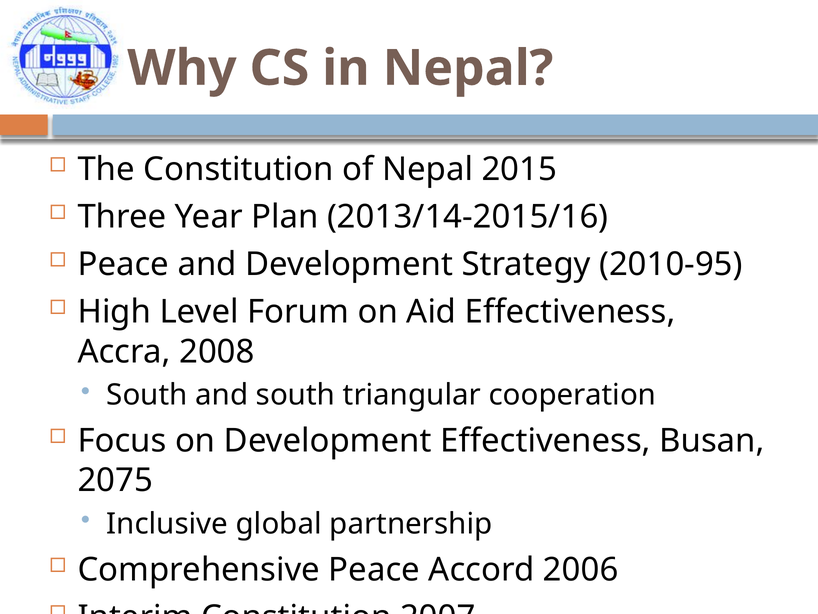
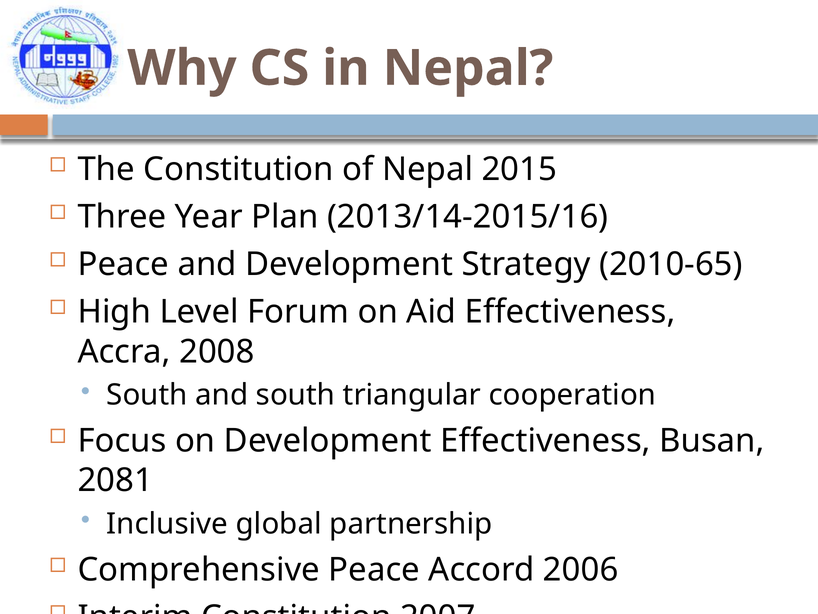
2010-95: 2010-95 -> 2010-65 (671, 264)
2075: 2075 -> 2081 (115, 480)
